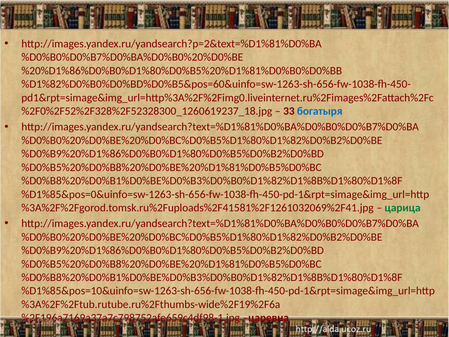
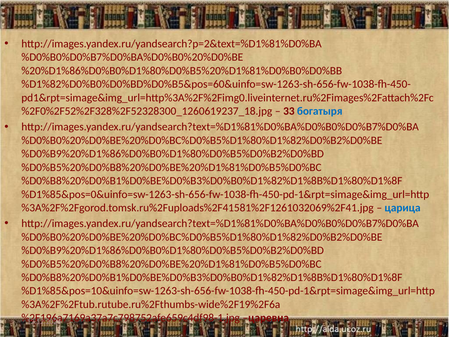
царица colour: green -> blue (403, 208)
